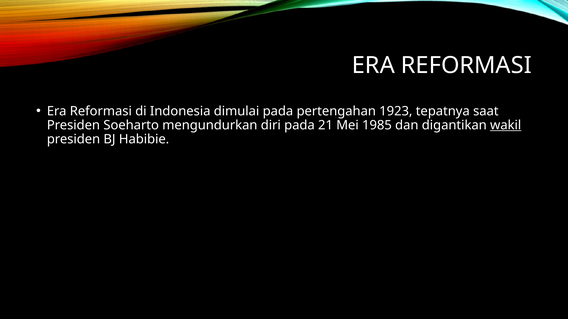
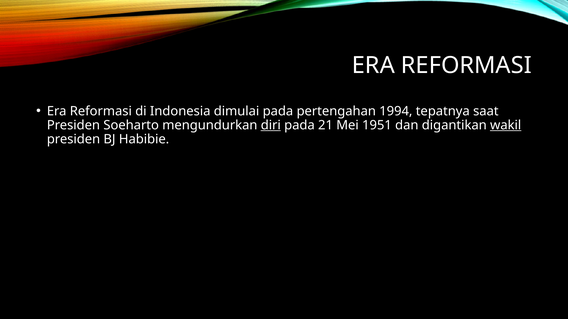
1923: 1923 -> 1994 (396, 111)
diri underline: none -> present (271, 125)
1985: 1985 -> 1951 (377, 125)
